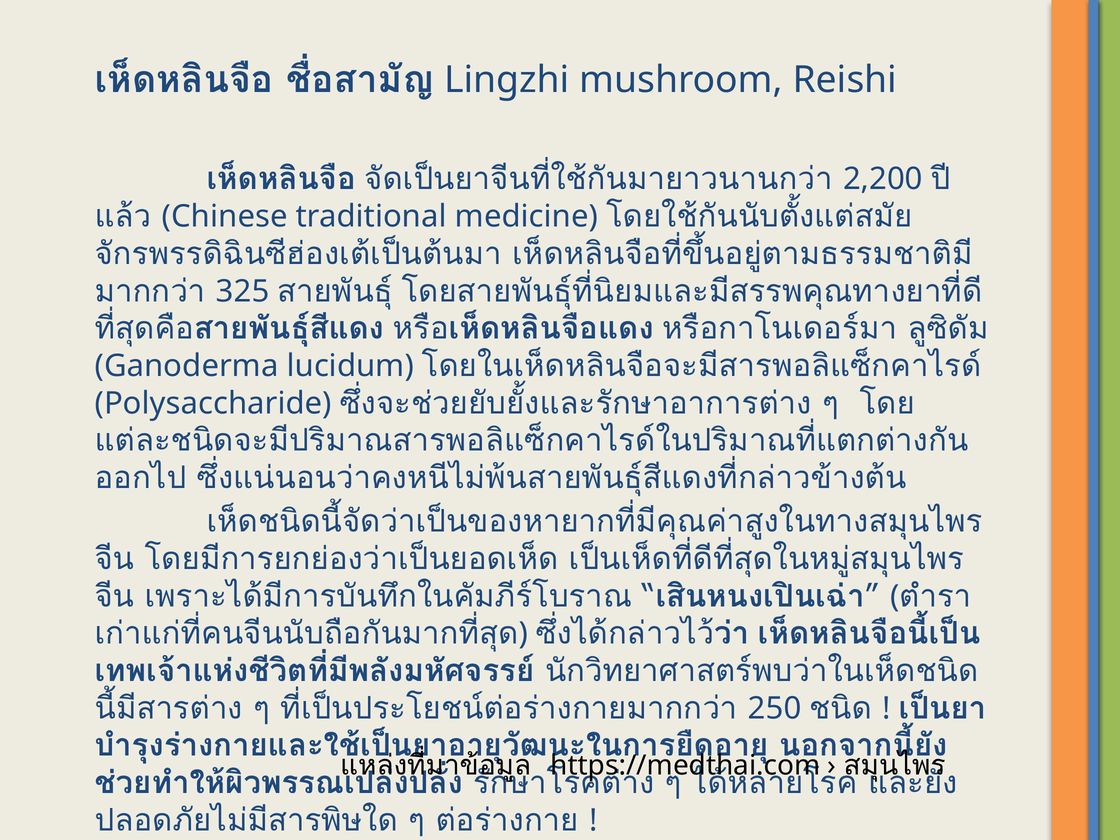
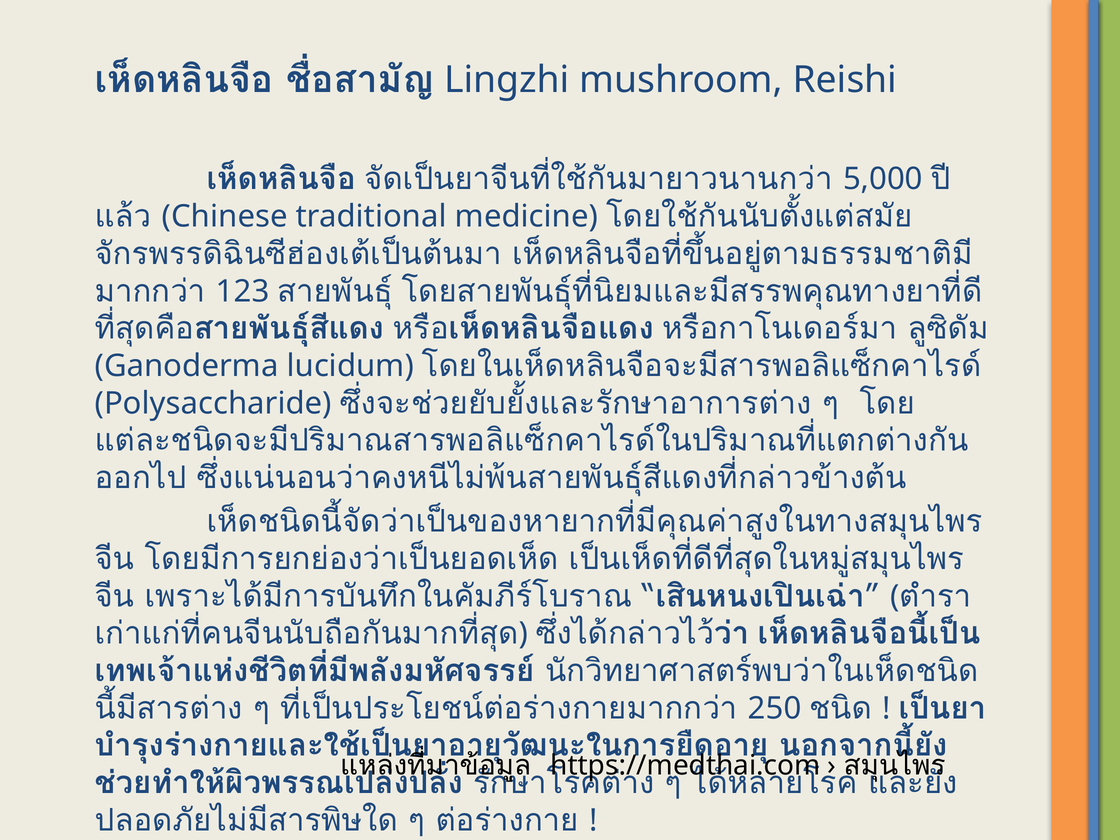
2,200: 2,200 -> 5,000 (883, 179)
325: 325 -> 123 (243, 291)
